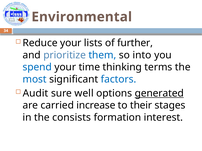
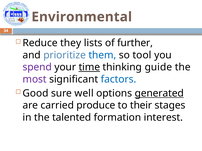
Reduce your: your -> they (71, 43)
into: into -> tool (142, 55)
spend colour: blue -> purple (37, 67)
time underline: none -> present (89, 67)
terms: terms -> guide (158, 67)
most colour: blue -> purple (35, 79)
Audit: Audit -> Good (36, 94)
increase: increase -> produce (96, 106)
consists: consists -> talented (72, 118)
